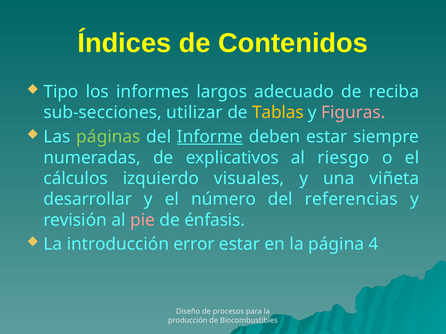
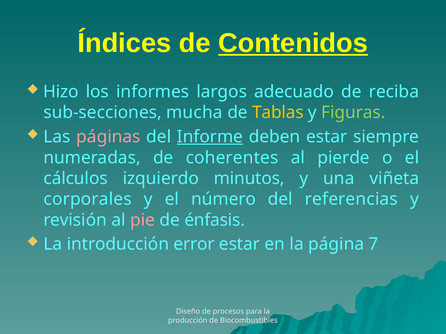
Contenidos underline: none -> present (293, 43)
Tipo: Tipo -> Hizo (61, 92)
utilizar: utilizar -> mucha (194, 113)
Figuras colour: pink -> light green (353, 113)
páginas colour: light green -> pink (108, 137)
explicativos: explicativos -> coherentes (232, 158)
riesgo: riesgo -> pierde (344, 158)
visuales: visuales -> minutos (249, 179)
desarrollar: desarrollar -> corporales (88, 200)
4: 4 -> 7 (374, 245)
